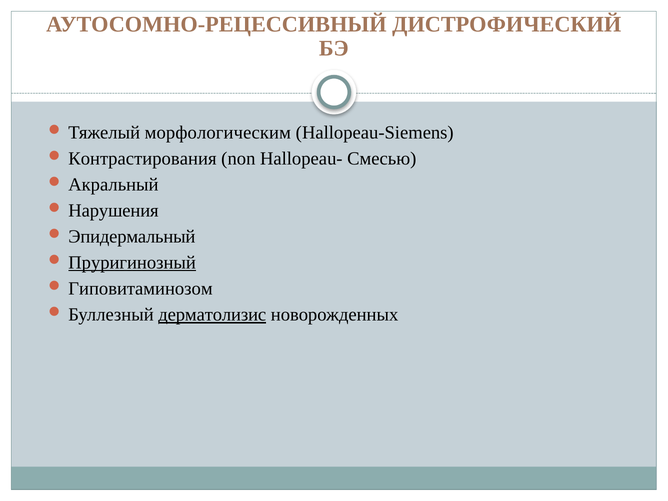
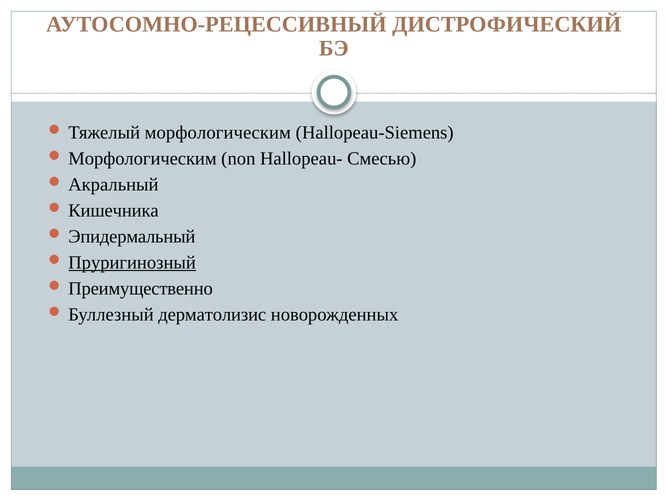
Контрастирования: Контрастирования -> Морфологическим (142, 159)
Нарушения: Нарушения -> Кишечника (114, 211)
Гиповитаминозом: Гиповитаминозом -> Преимущественно (141, 289)
дерматолизис underline: present -> none (212, 315)
